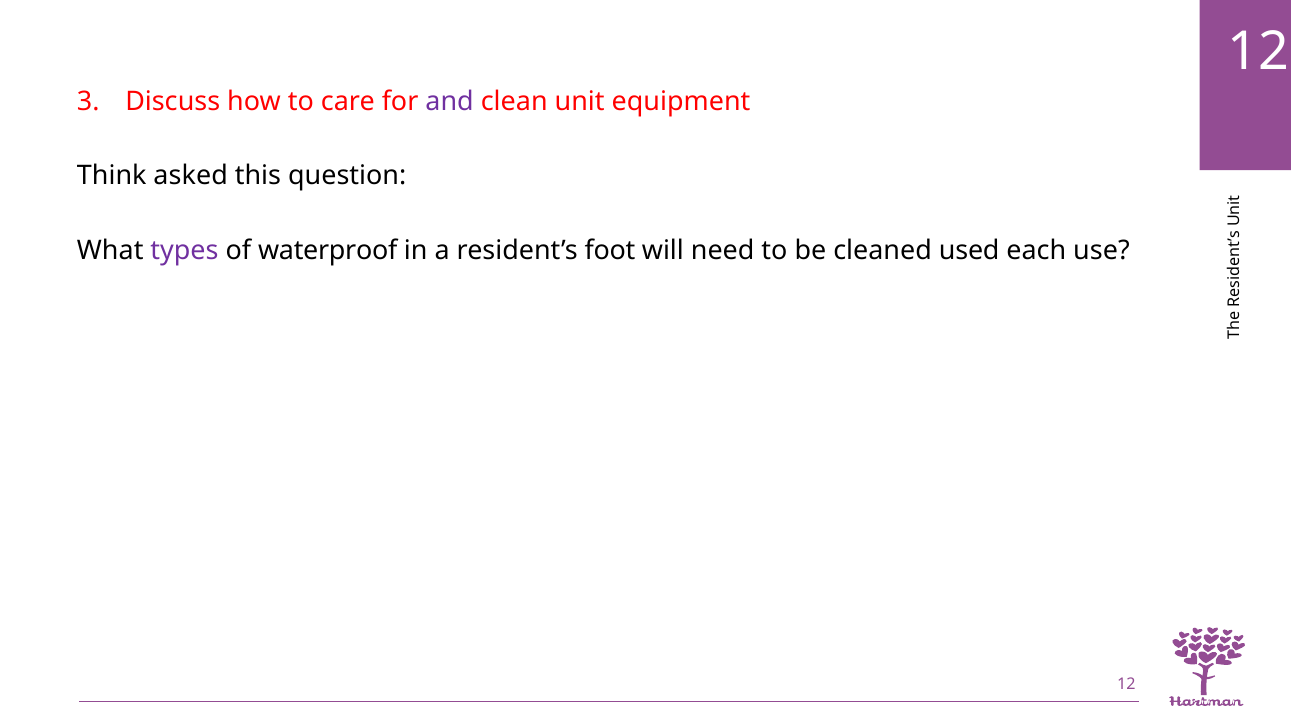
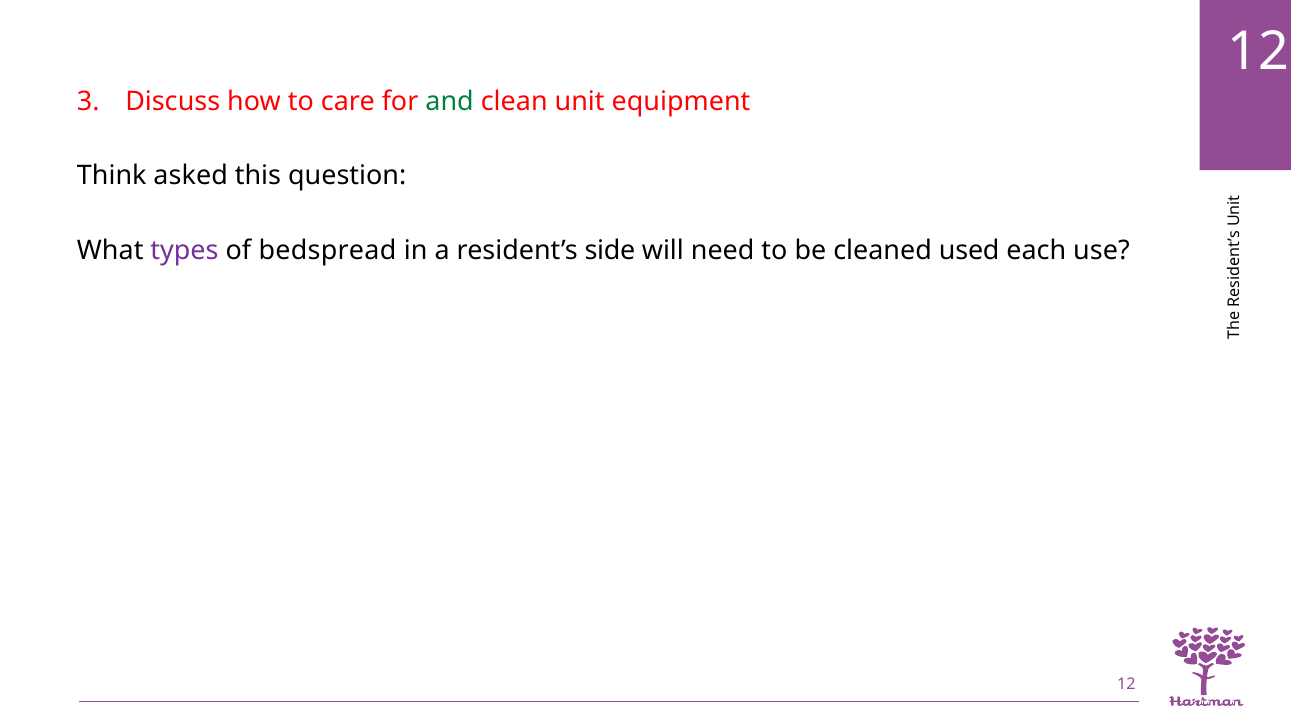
and colour: purple -> green (450, 102)
waterproof: waterproof -> bedspread (327, 250)
foot: foot -> side (610, 250)
